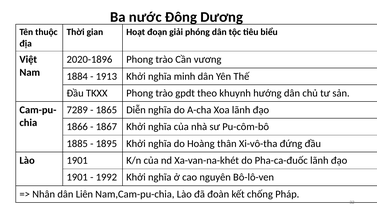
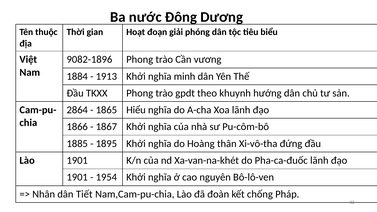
2020-1896: 2020-1896 -> 9082-1896 (89, 60)
7289: 7289 -> 2864 (77, 110)
Diễn: Diễn -> Hiểu (136, 110)
1992: 1992 -> 1954 (106, 177)
Liên: Liên -> Tiết (84, 194)
